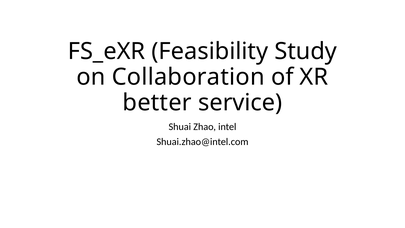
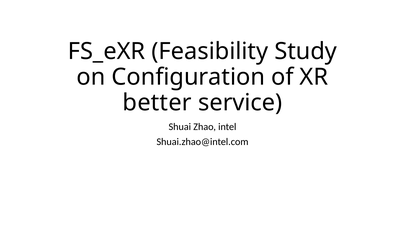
Collaboration: Collaboration -> Configuration (188, 77)
